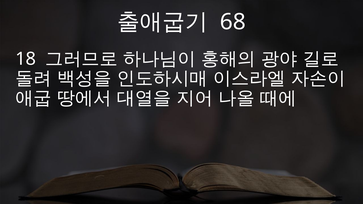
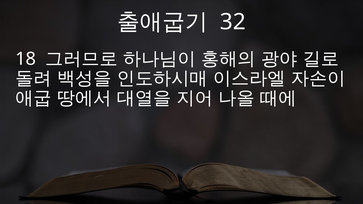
68: 68 -> 32 (233, 22)
